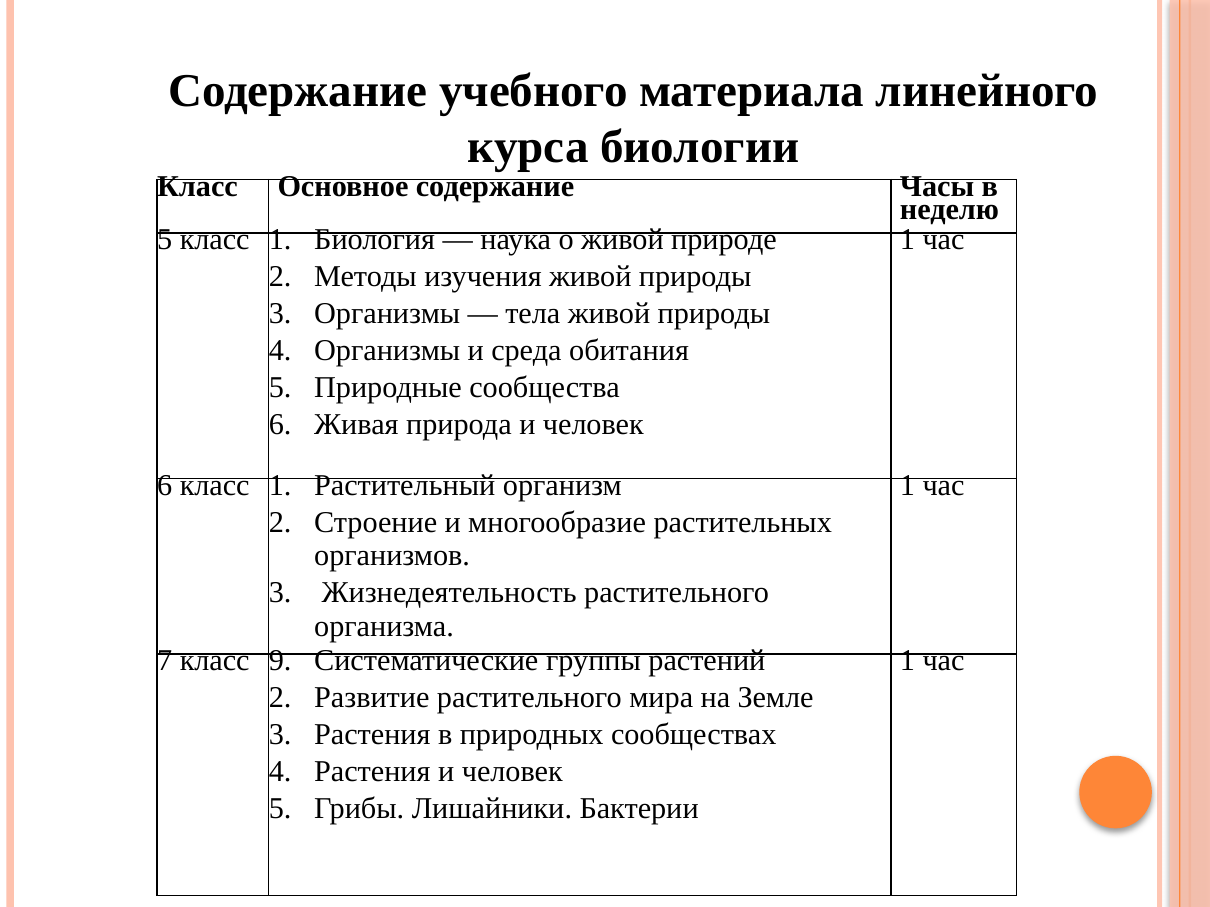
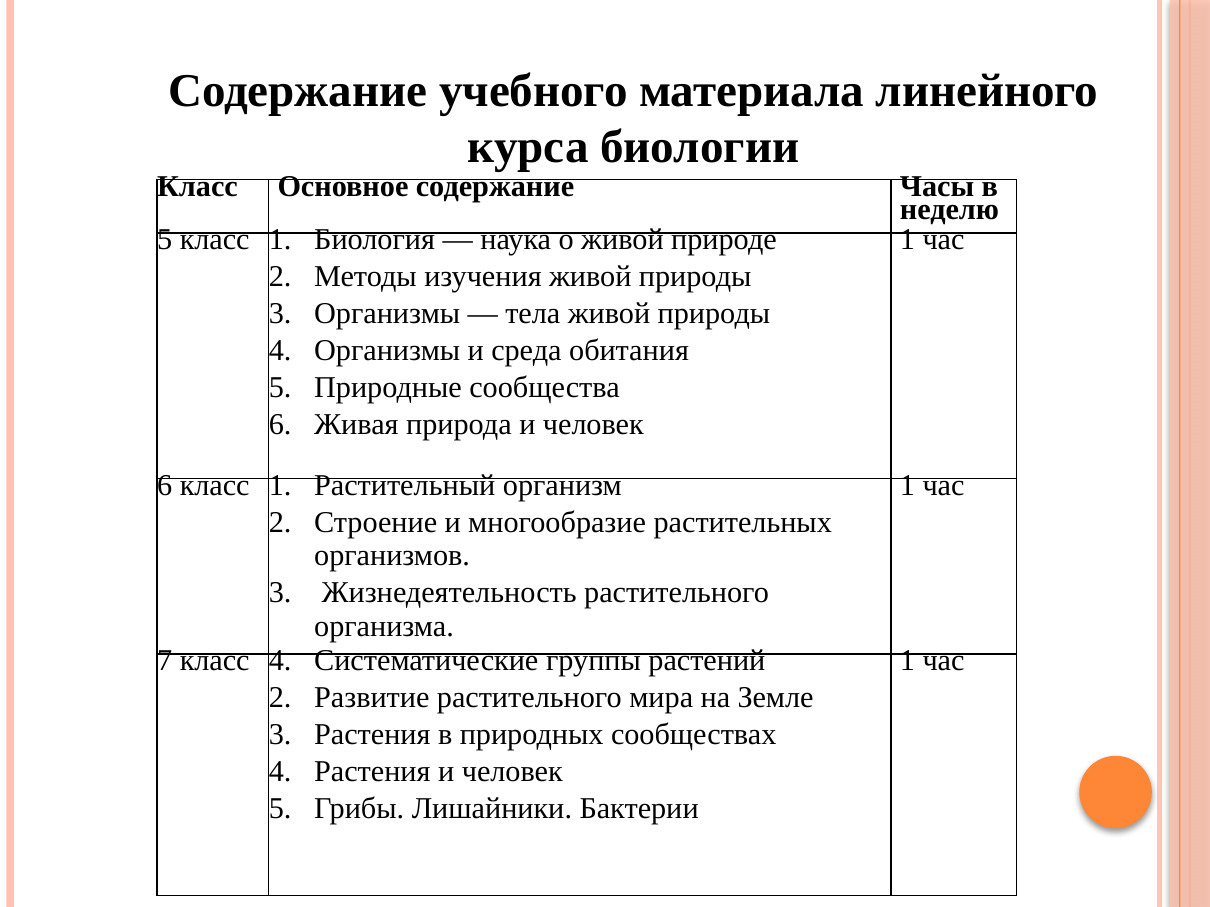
класс 9: 9 -> 4 (280, 661)
